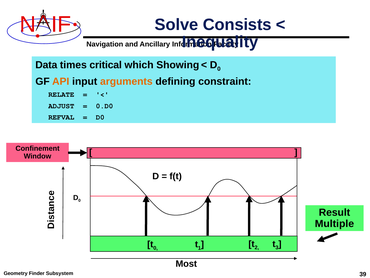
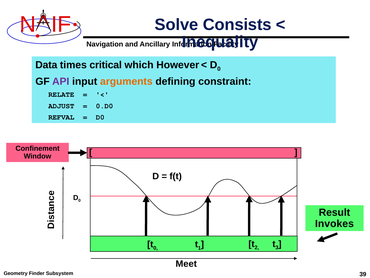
Showing: Showing -> However (178, 65)
API colour: orange -> purple (61, 81)
Multiple: Multiple -> Invokes (334, 223)
Most: Most -> Meet (186, 263)
